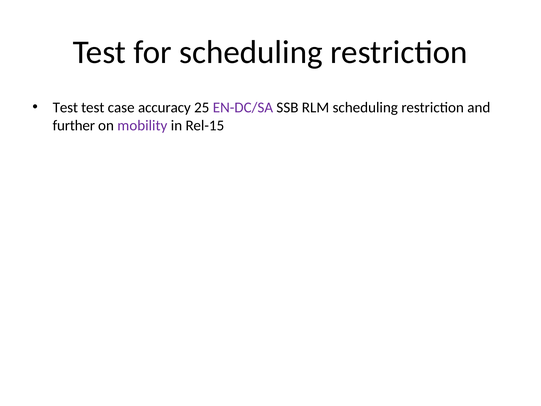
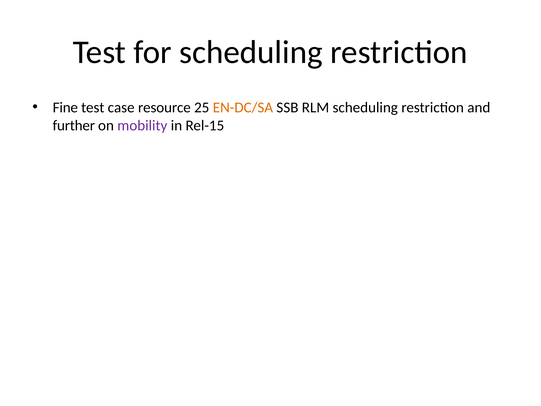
Test: Test -> Fine (65, 107)
accuracy: accuracy -> resource (164, 107)
EN-DC/SA colour: purple -> orange (243, 107)
